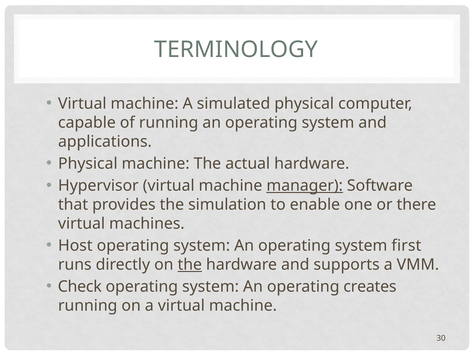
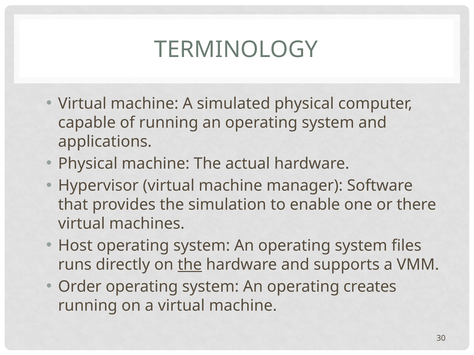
manager underline: present -> none (305, 186)
first: first -> files (406, 246)
Check: Check -> Order (80, 287)
